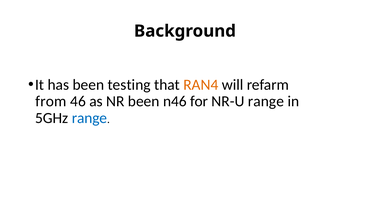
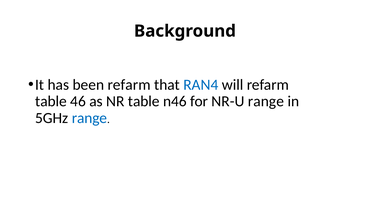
been testing: testing -> refarm (129, 85)
RAN4 colour: orange -> blue (201, 85)
from: from -> table (51, 101)
NR been: been -> table (144, 101)
